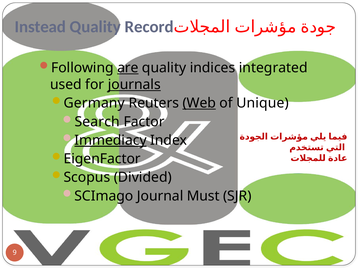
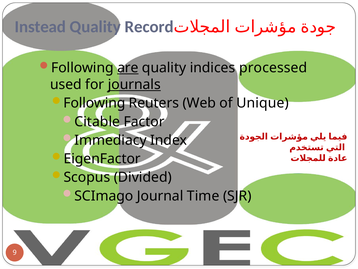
integrated: integrated -> processed (273, 68)
Germany: Germany -> Following (94, 103)
Web underline: present -> none (199, 103)
Search: Search -> Citable (97, 121)
Immediacy underline: present -> none (111, 140)
Must: Must -> Time (203, 196)
